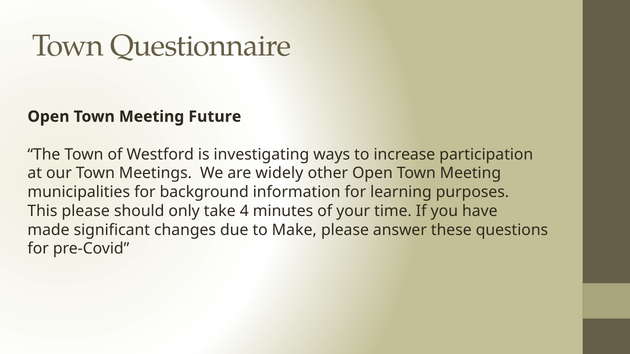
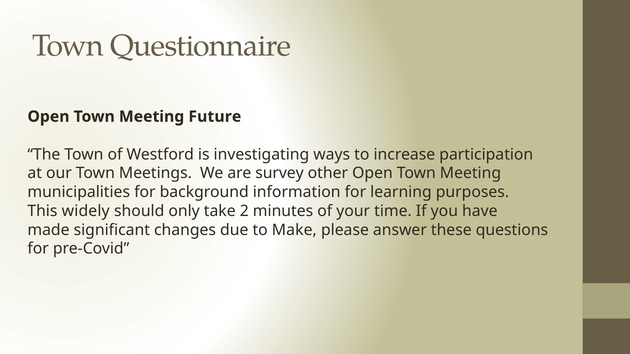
widely: widely -> survey (280, 173)
This please: please -> widely (86, 211)
4: 4 -> 2 (244, 211)
